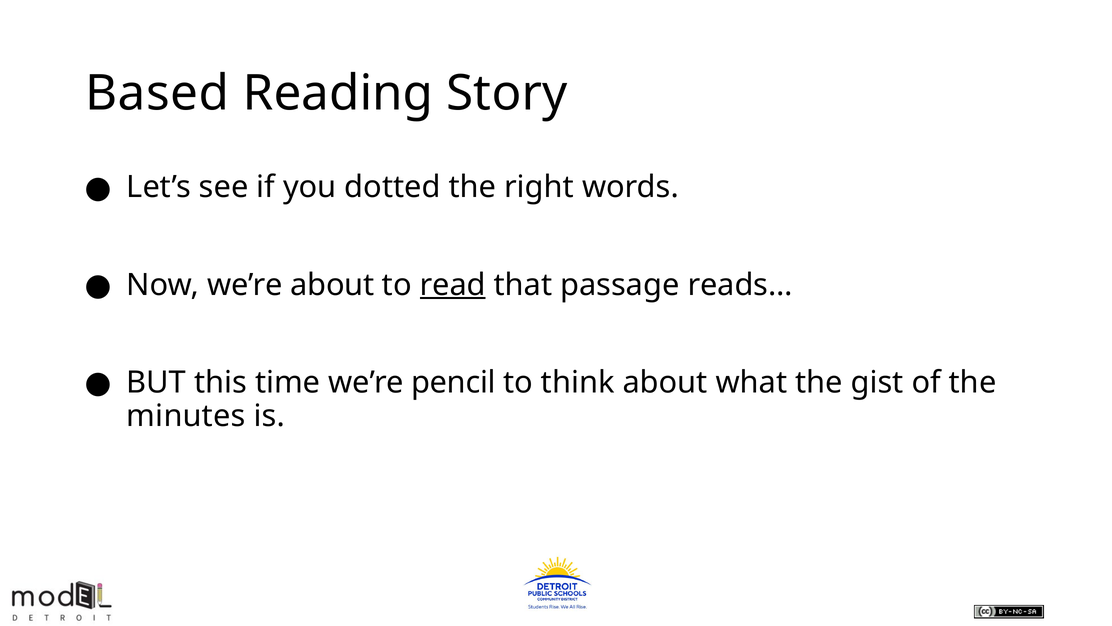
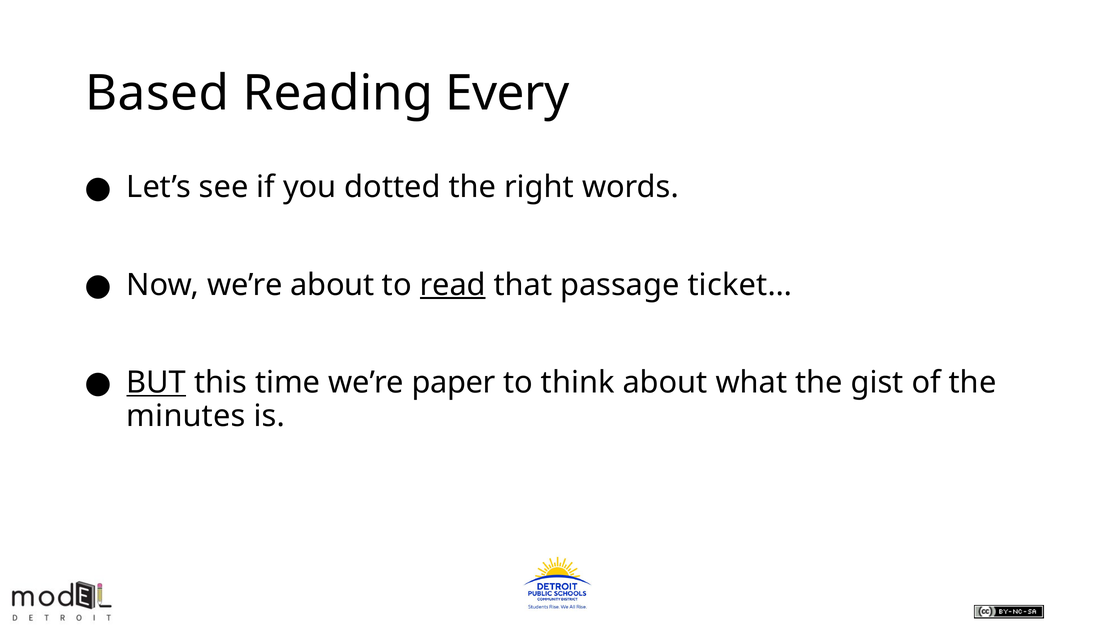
Story: Story -> Every (507, 93)
reads…: reads… -> ticket… (740, 285)
BUT underline: none -> present (156, 382)
pencil: pencil -> paper (454, 382)
